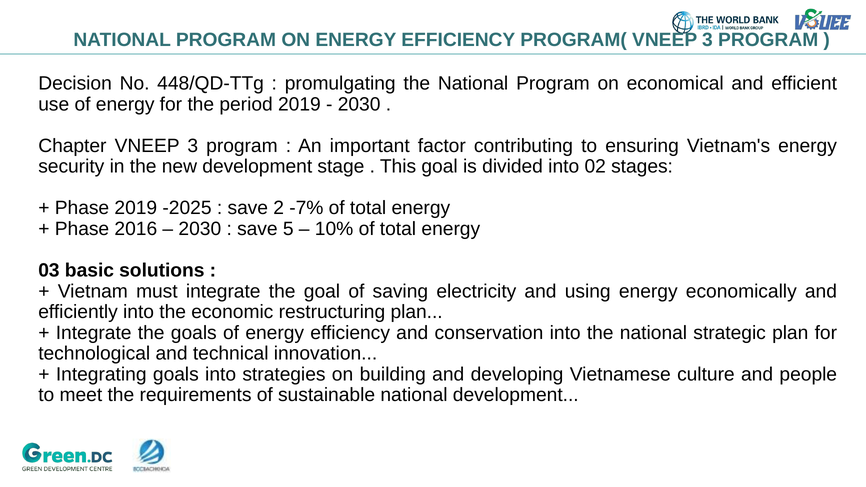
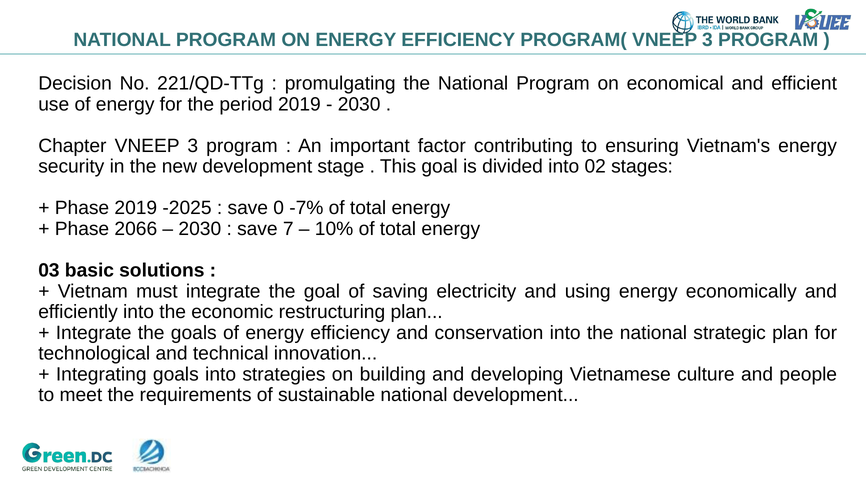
448/QD-TTg: 448/QD-TTg -> 221/QD-TTg (211, 84)
2: 2 -> 0 (279, 208)
2016: 2016 -> 2066 (136, 229)
5: 5 -> 7 (288, 229)
